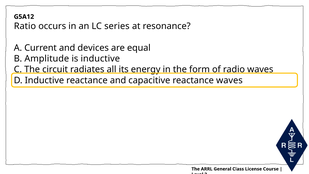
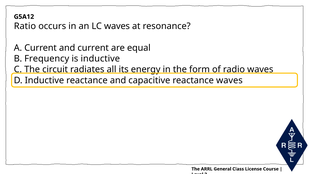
LC series: series -> waves (117, 26)
and devices: devices -> current (93, 48)
Amplitude: Amplitude -> Frequency (47, 59)
